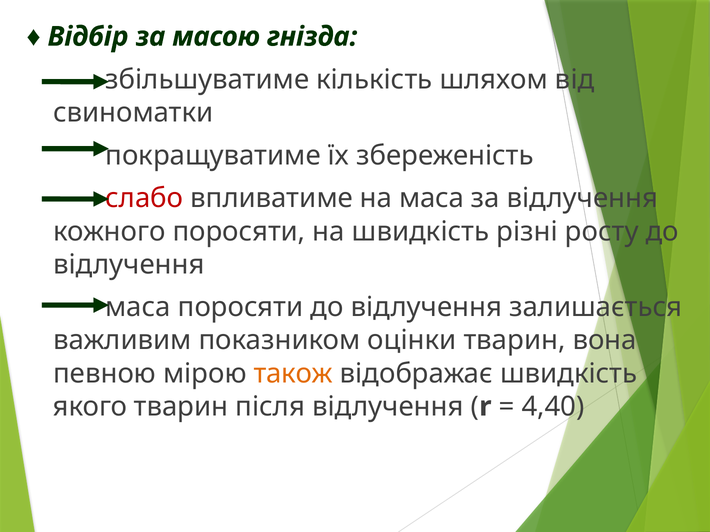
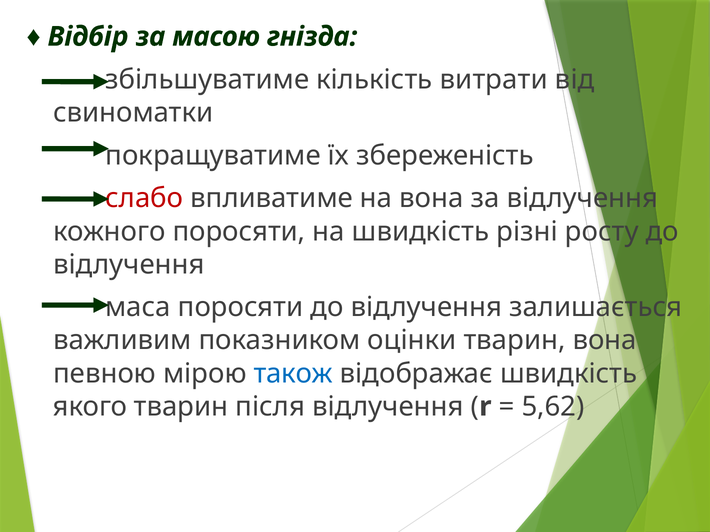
шляхом: шляхом -> витрати (494, 80)
на маса: маса -> вона (431, 199)
також colour: orange -> blue (293, 374)
4,40: 4,40 -> 5,62 (553, 407)
